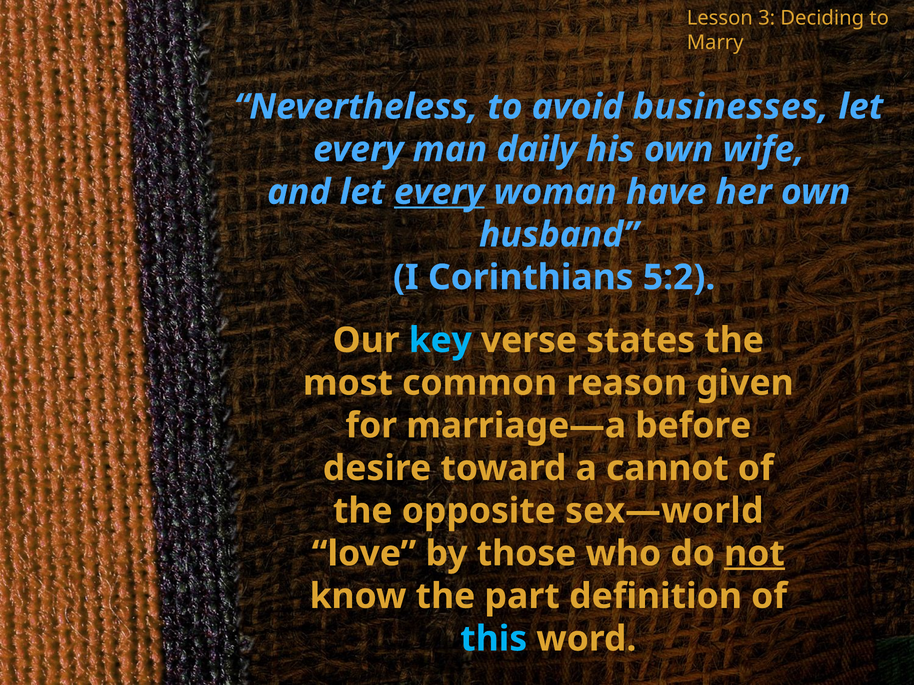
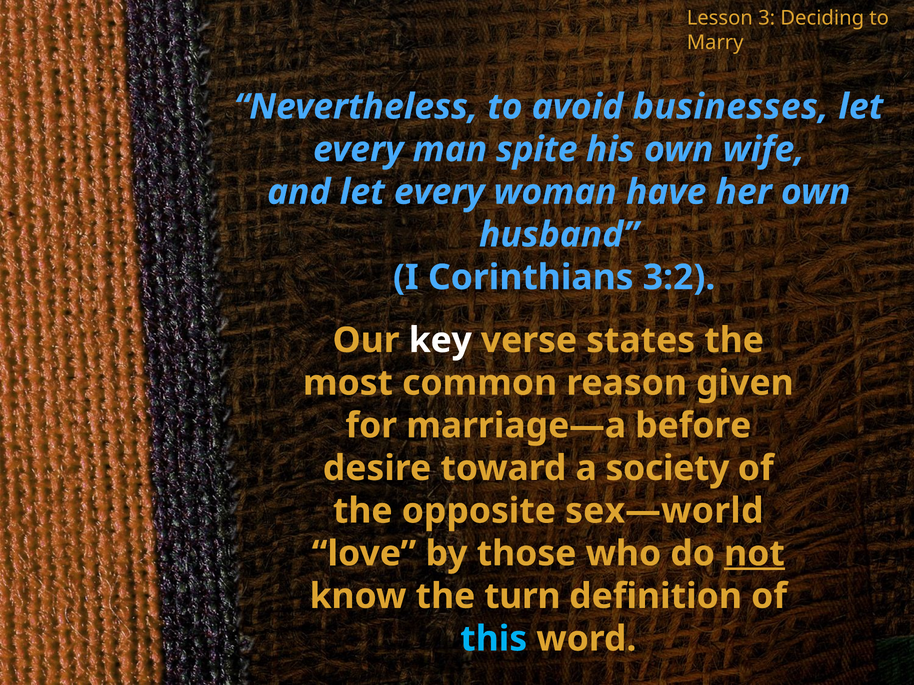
daily: daily -> spite (537, 150)
every underline: present -> none (439, 192)
5:2: 5:2 -> 3:2 (679, 278)
key colour: light blue -> white (440, 341)
cannot: cannot -> society (667, 469)
part: part -> turn (522, 597)
